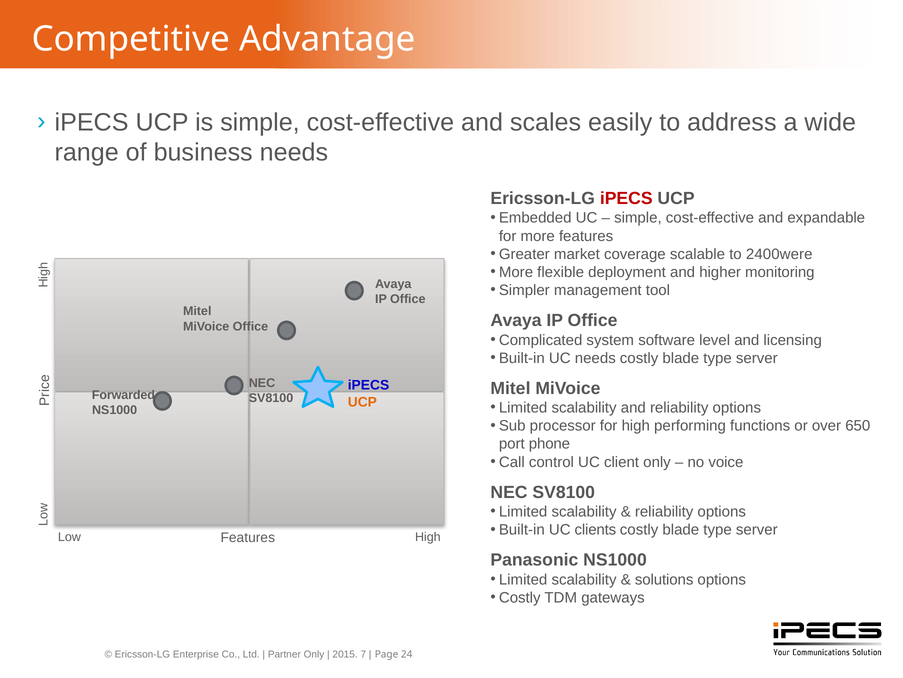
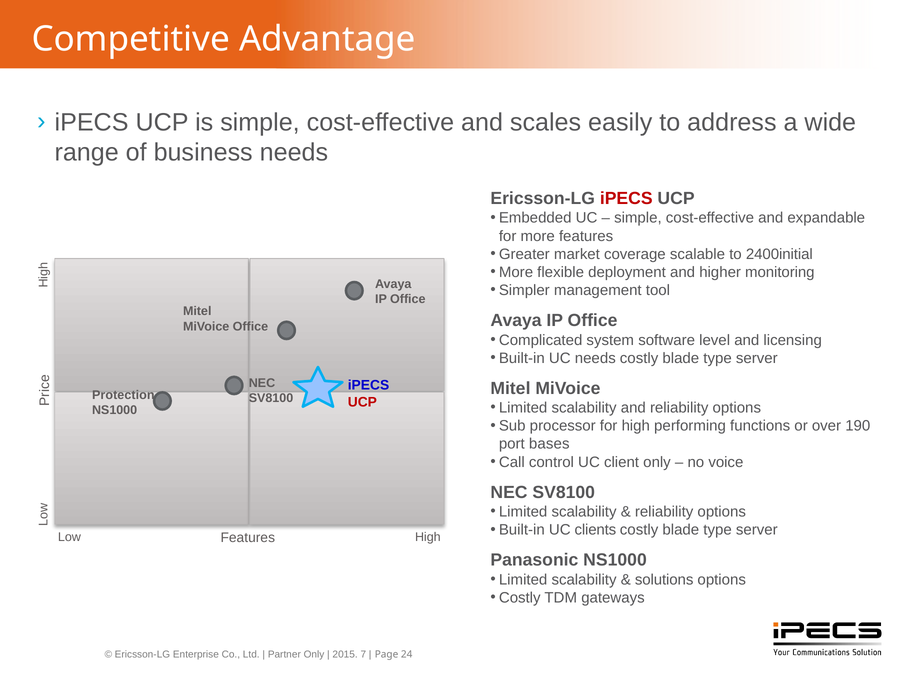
2400were: 2400were -> 2400initial (779, 254)
Forwarded: Forwarded -> Protection (123, 395)
UCP colour: orange -> red (362, 402)
650: 650 -> 190 (858, 425)
phone: phone -> bases (549, 444)
